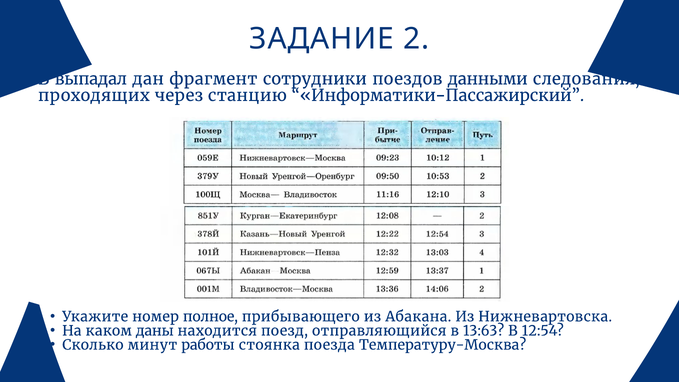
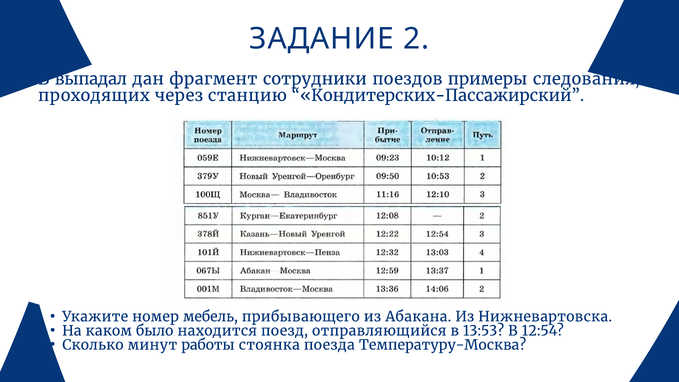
данными: данными -> примеры (488, 79)
Информатики-Пассажирский: Информатики-Пассажирский -> Кондитерских-Пассажирский (438, 96)
полное: полное -> мебель (210, 317)
даны: даны -> было (155, 331)
13:63: 13:63 -> 13:53 (484, 331)
